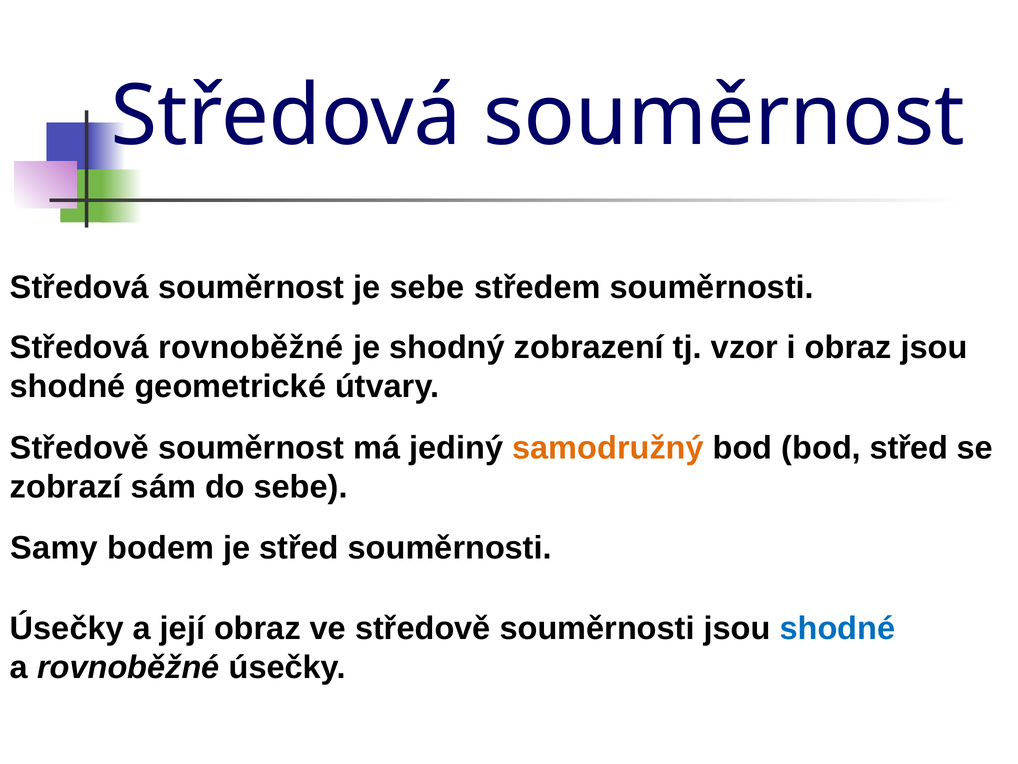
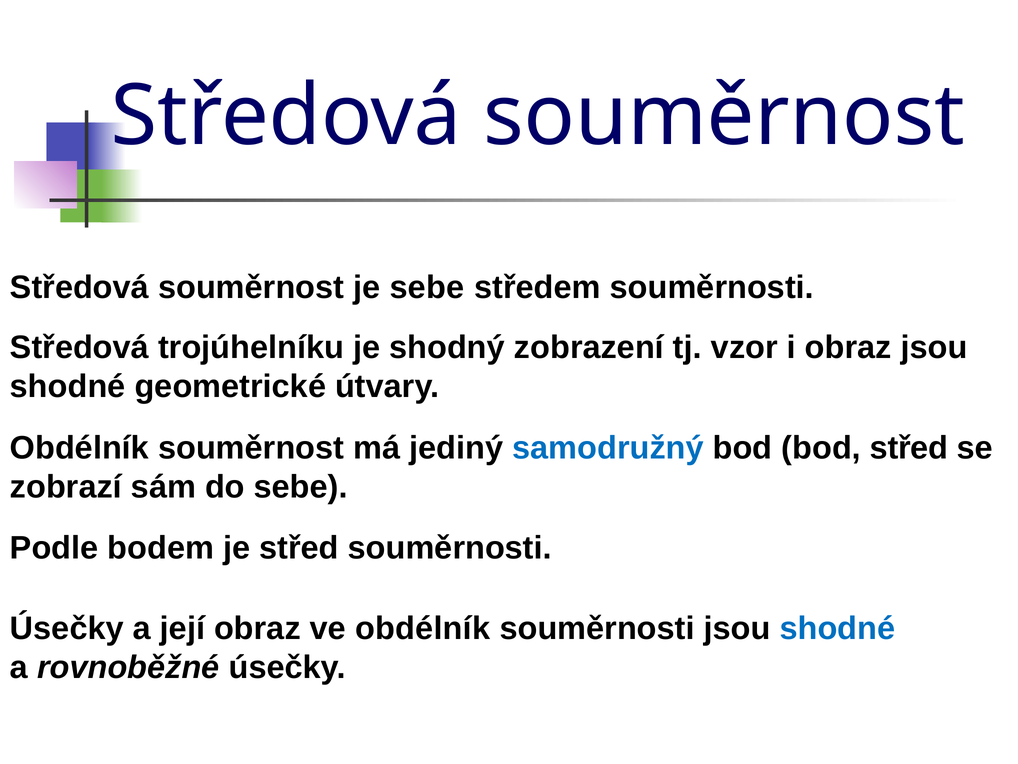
Středová rovnoběžné: rovnoběžné -> trojúhelníku (251, 347)
Středově: Středově -> Obdélník (79, 448)
samodružný colour: orange -> blue (608, 448)
Samy: Samy -> Podle (54, 548)
ve středově: středově -> obdélník (423, 628)
